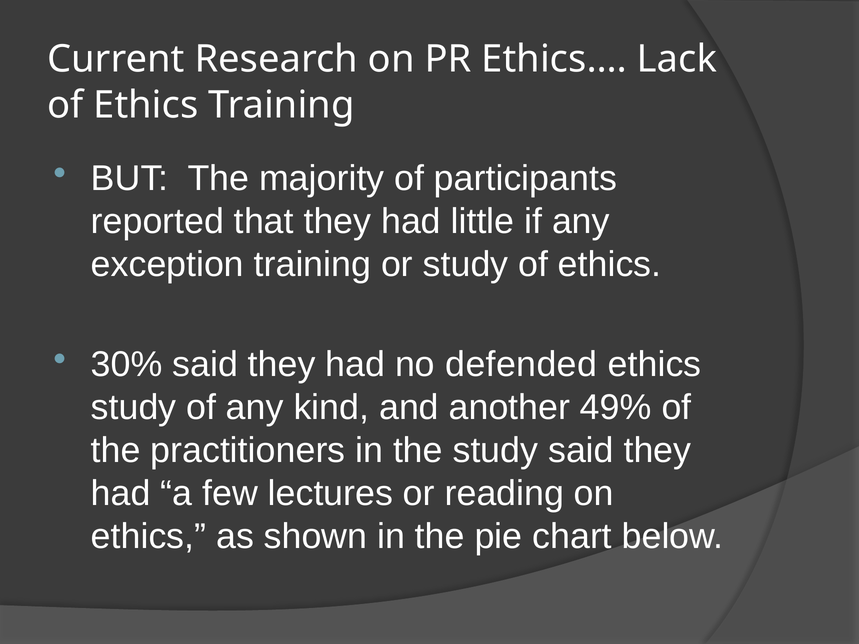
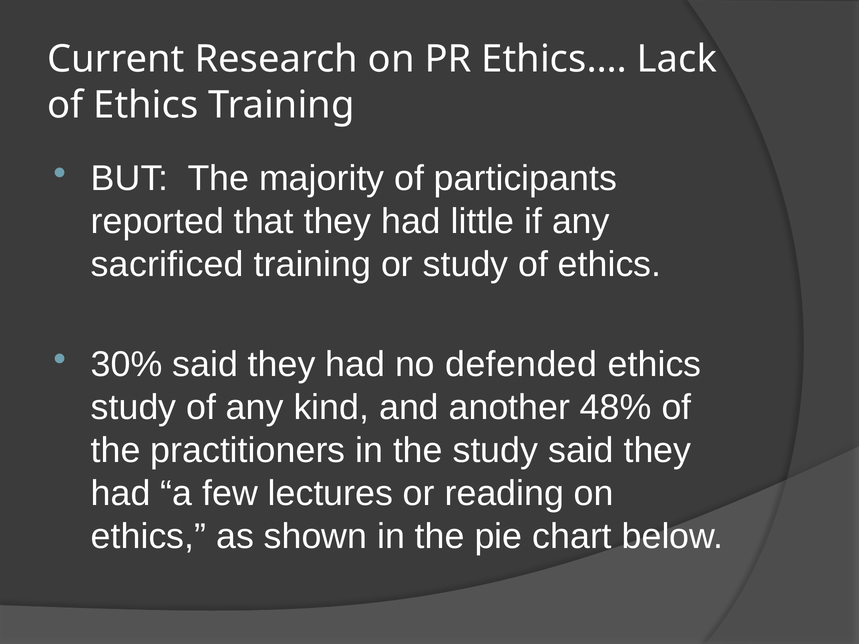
exception: exception -> sacrificed (167, 264)
49%: 49% -> 48% (616, 408)
